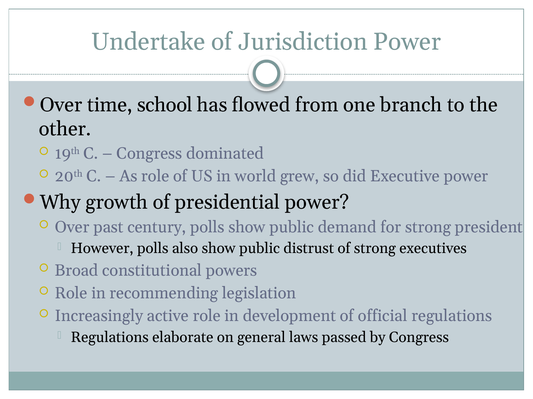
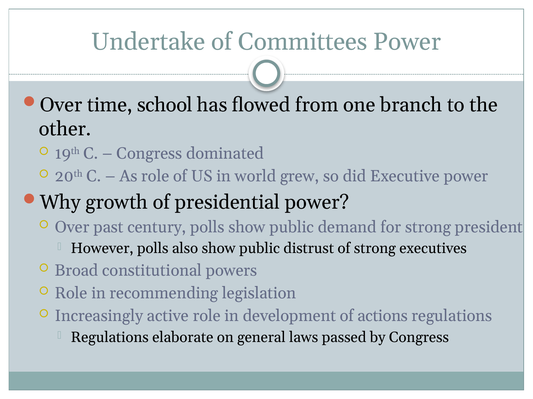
Jurisdiction: Jurisdiction -> Committees (303, 42)
official: official -> actions (383, 317)
